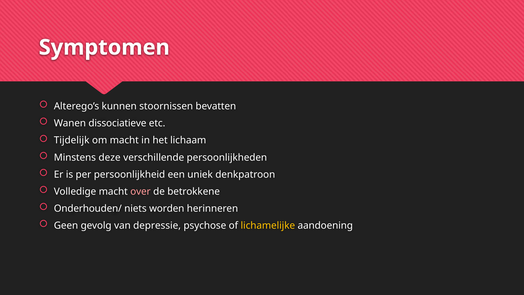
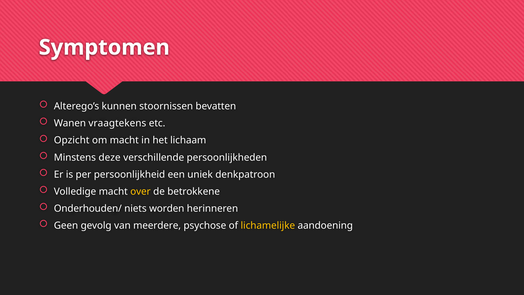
dissociatieve: dissociatieve -> vraagtekens (117, 123)
Tijdelijk: Tijdelijk -> Opzicht (72, 140)
over colour: pink -> yellow (141, 191)
depressie: depressie -> meerdere (157, 225)
